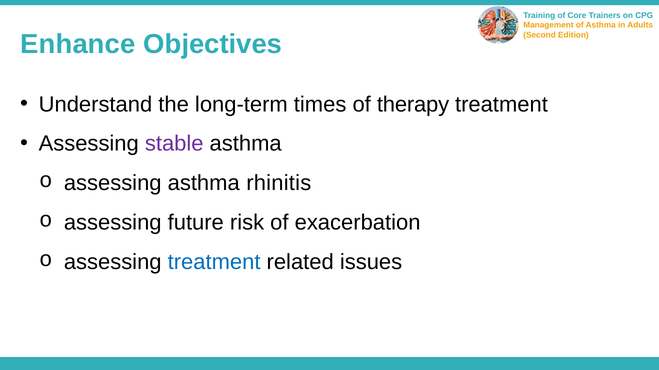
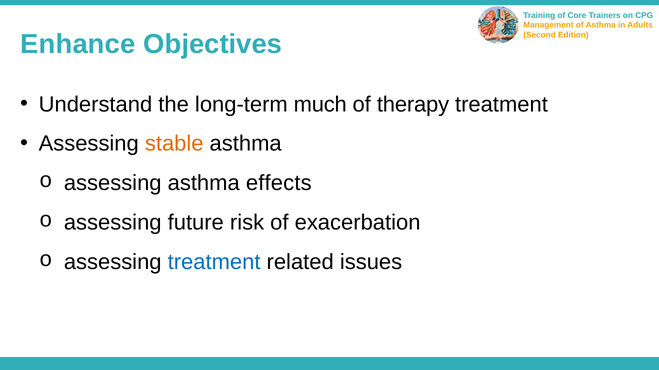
times: times -> much (320, 104)
stable colour: purple -> orange (174, 144)
rhinitis: rhinitis -> effects (279, 184)
